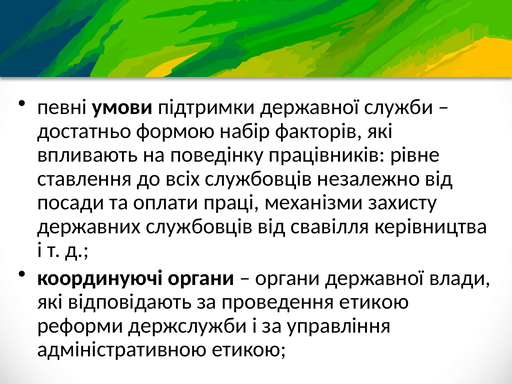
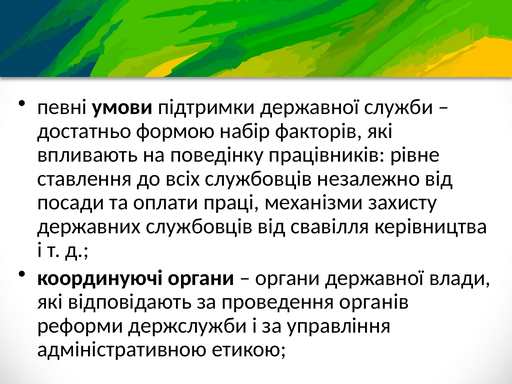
проведення етикою: етикою -> органів (374, 302)
